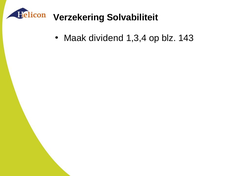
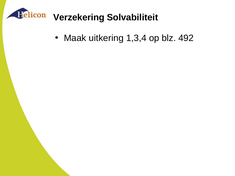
dividend: dividend -> uitkering (106, 38)
143: 143 -> 492 (186, 38)
